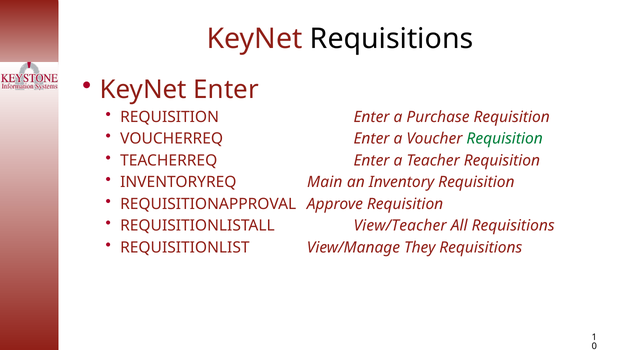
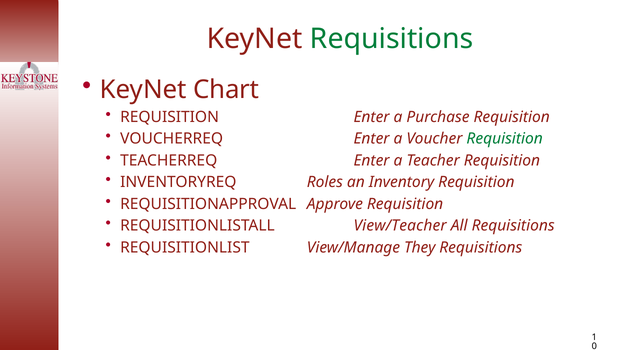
Requisitions colour: black -> green (392, 39)
KeyNet Enter: Enter -> Chart (226, 90)
Main: Main -> Roles (325, 182)
